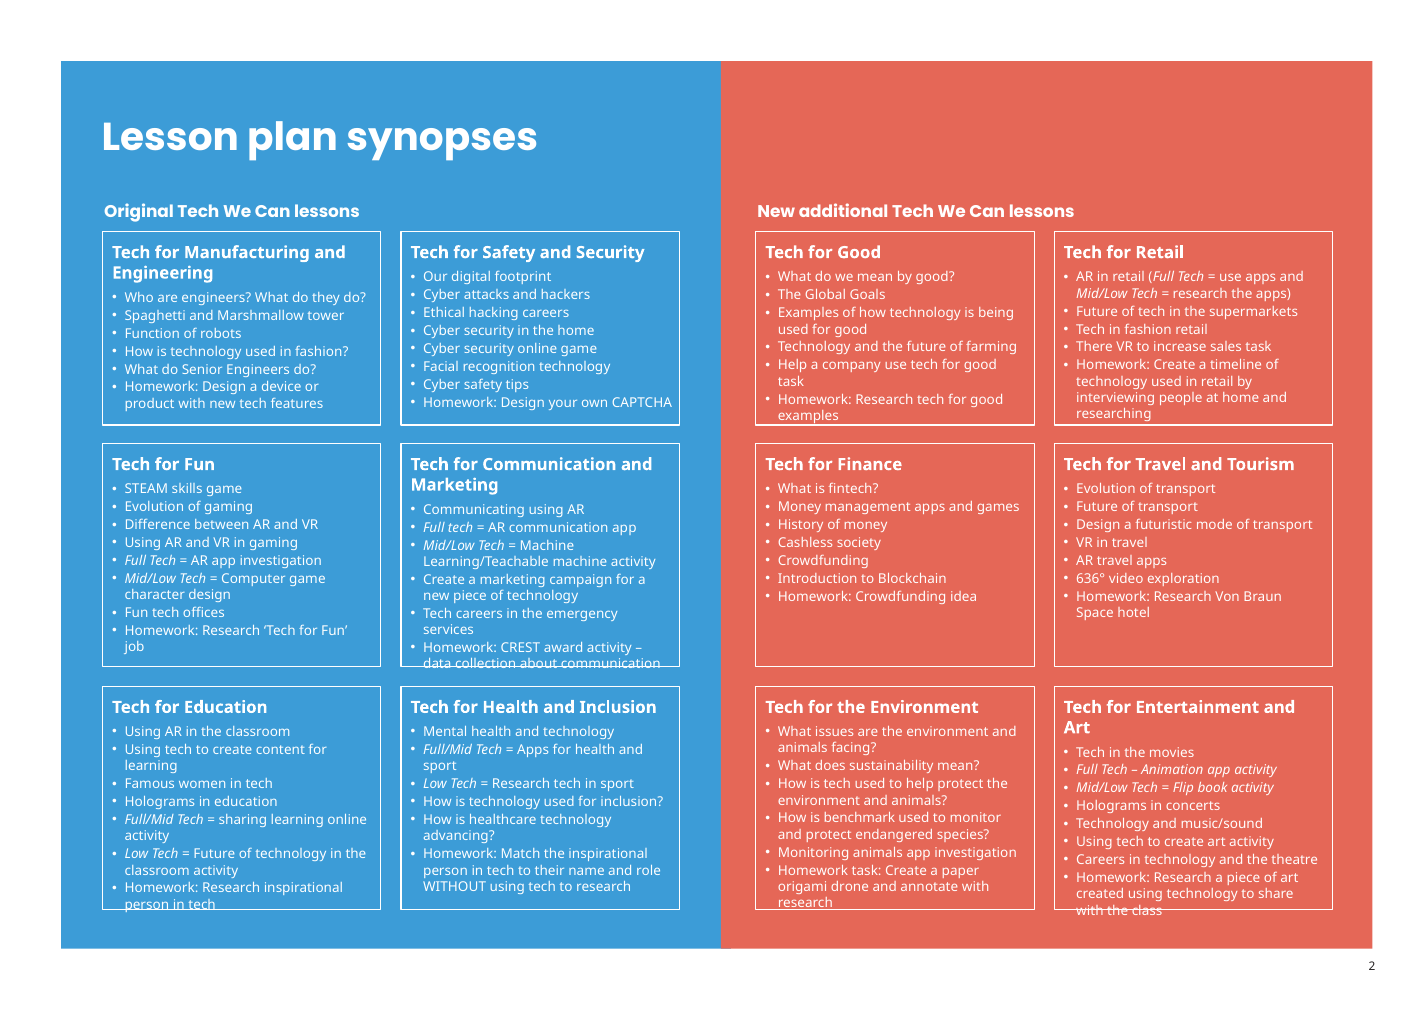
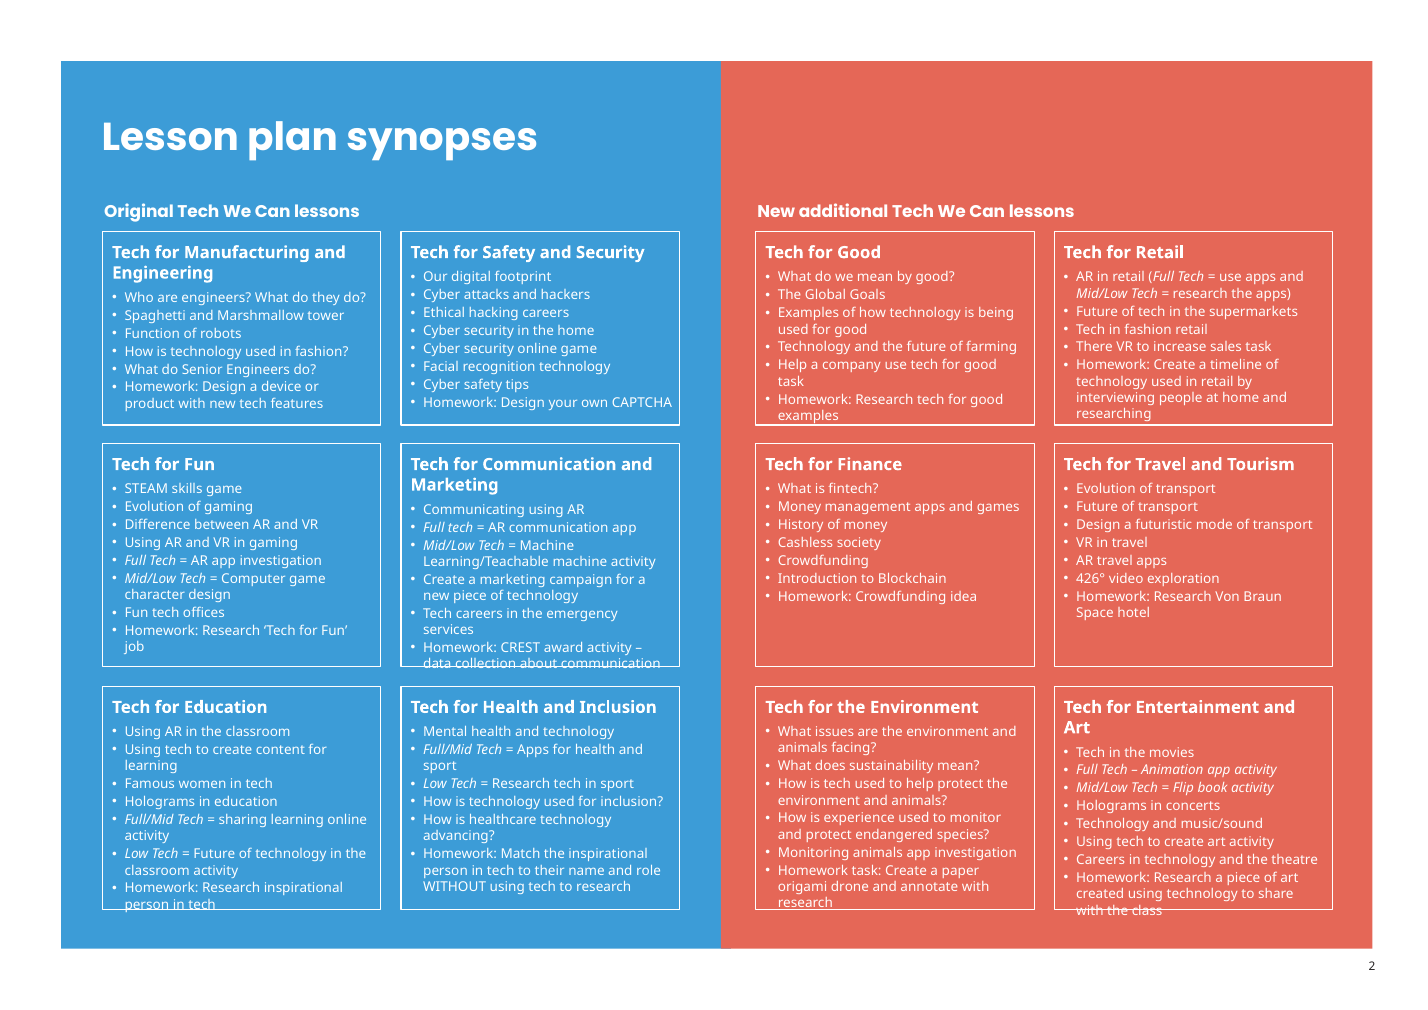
636°: 636° -> 426° (1091, 579)
benchmark: benchmark -> experience (859, 818)
